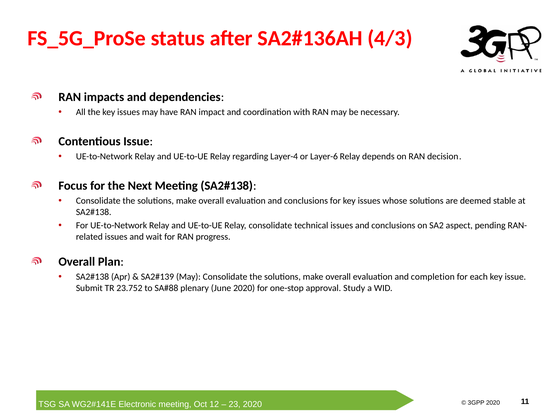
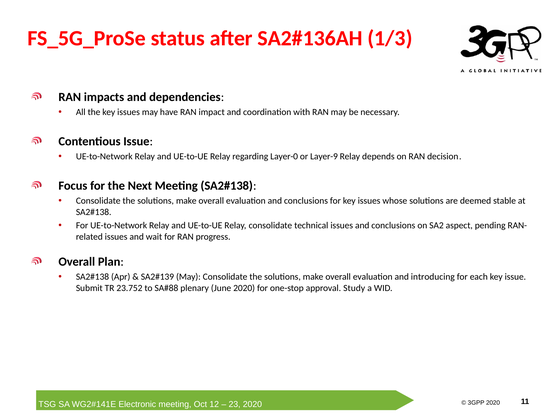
4/3: 4/3 -> 1/3 (390, 38)
Layer-4: Layer-4 -> Layer-0 (284, 156)
Layer-6: Layer-6 -> Layer-9 (324, 156)
completion: completion -> introducing (433, 277)
